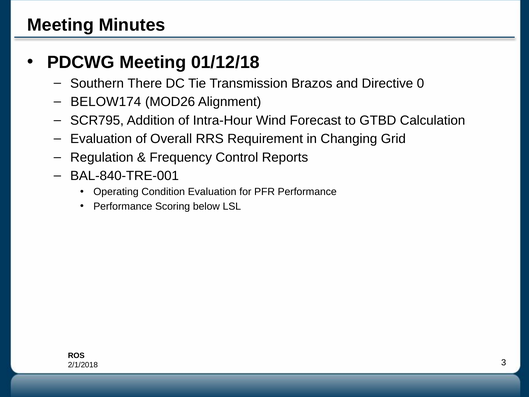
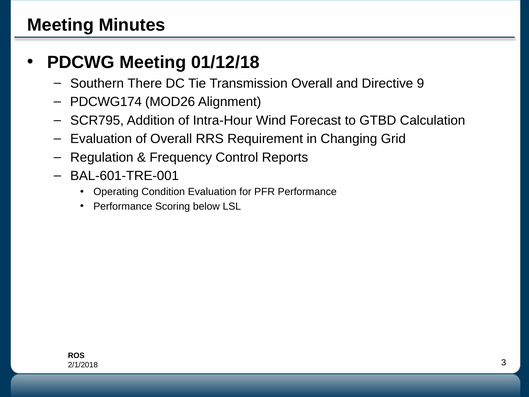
Transmission Brazos: Brazos -> Overall (312, 83)
0: 0 -> 9 (420, 83)
BELOW174: BELOW174 -> PDCWG174 (106, 102)
BAL-840-TRE-001: BAL-840-TRE-001 -> BAL-601-TRE-001 (125, 176)
